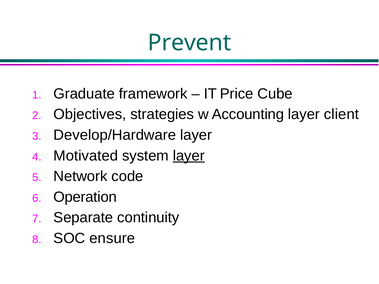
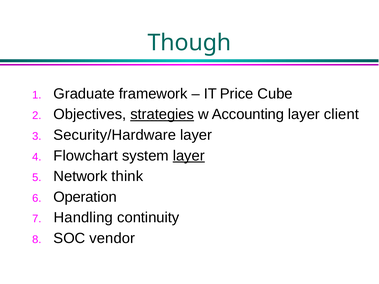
Prevent: Prevent -> Though (189, 43)
strategies underline: none -> present (162, 114)
Develop/Hardware: Develop/Hardware -> Security/Hardware (115, 135)
Motivated: Motivated -> Flowchart (86, 156)
code: code -> think (127, 176)
Separate: Separate -> Handling (83, 218)
ensure: ensure -> vendor (112, 238)
